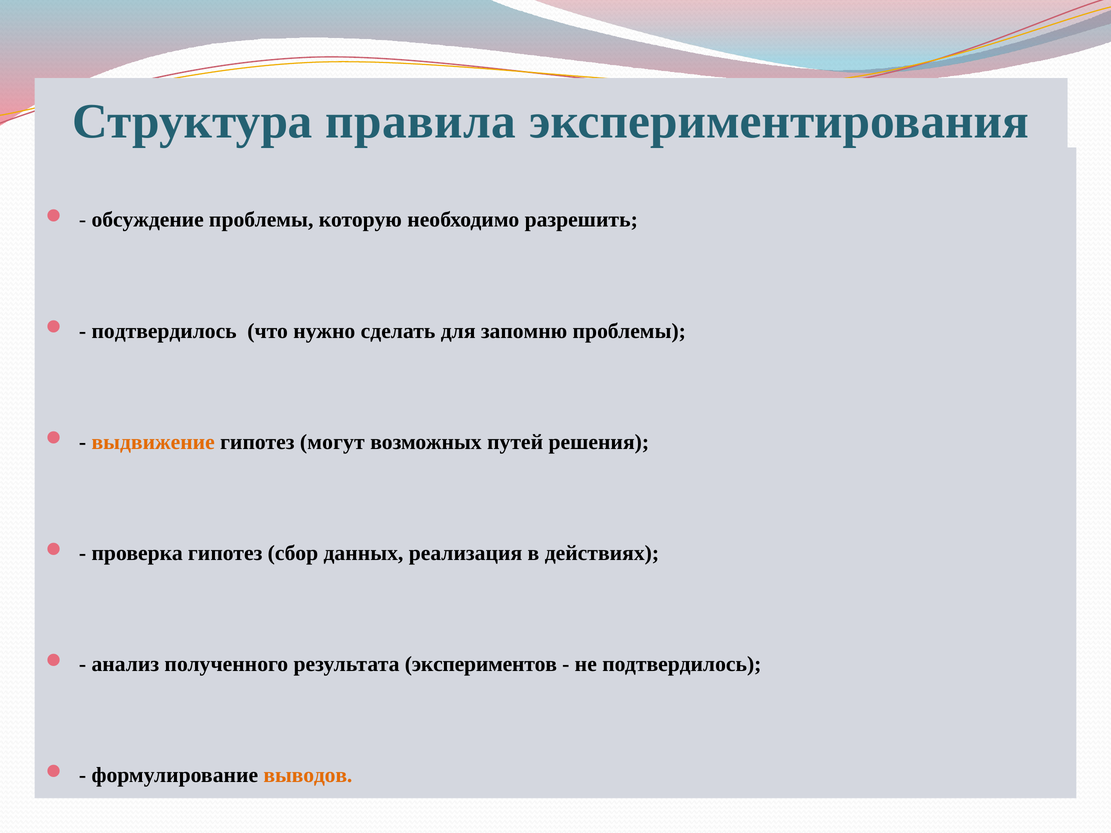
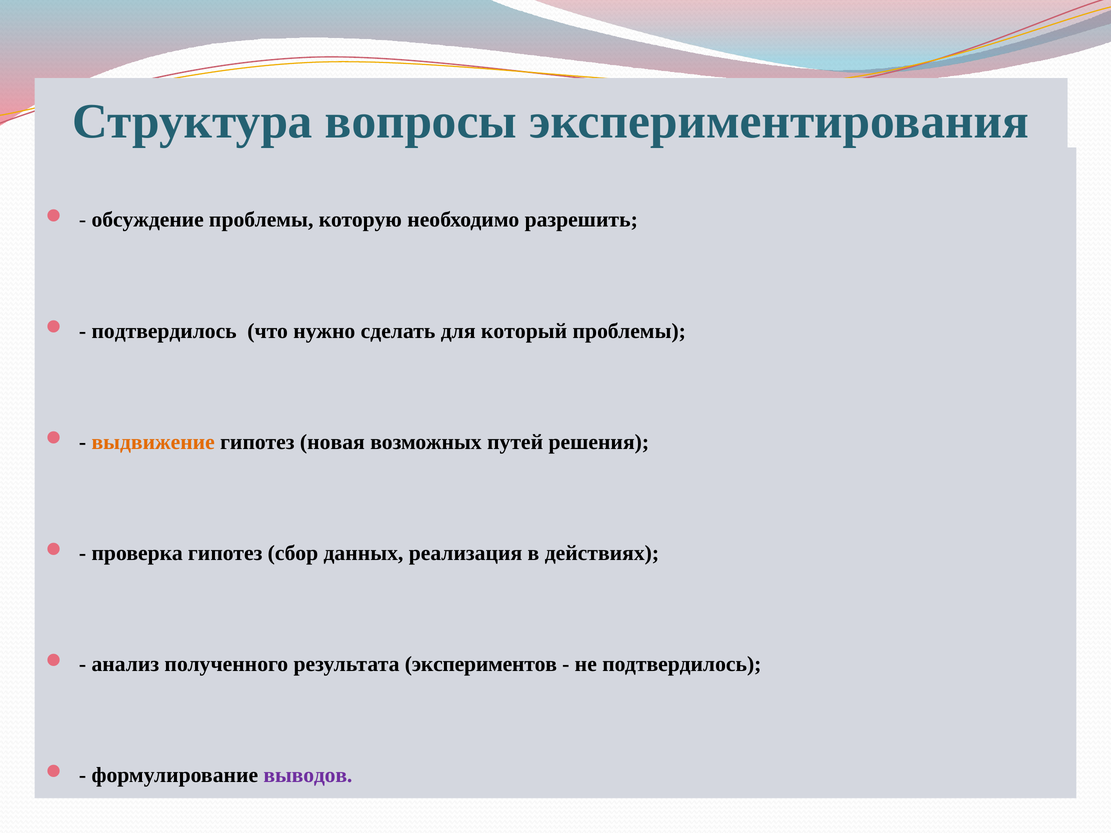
правила: правила -> вопросы (421, 121)
запомню: запомню -> который (524, 331)
могут: могут -> новая (332, 442)
выводов colour: orange -> purple (308, 775)
